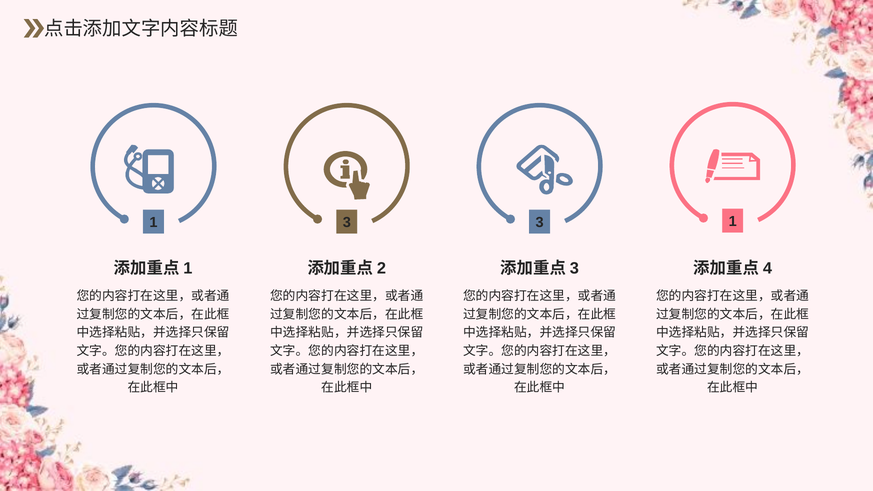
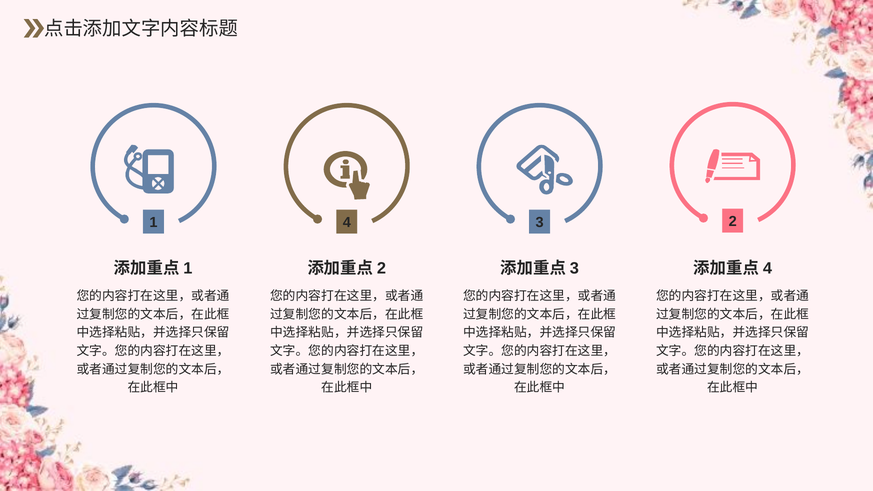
1 3: 3 -> 4 (347, 223)
3 1: 1 -> 2 (733, 222)
